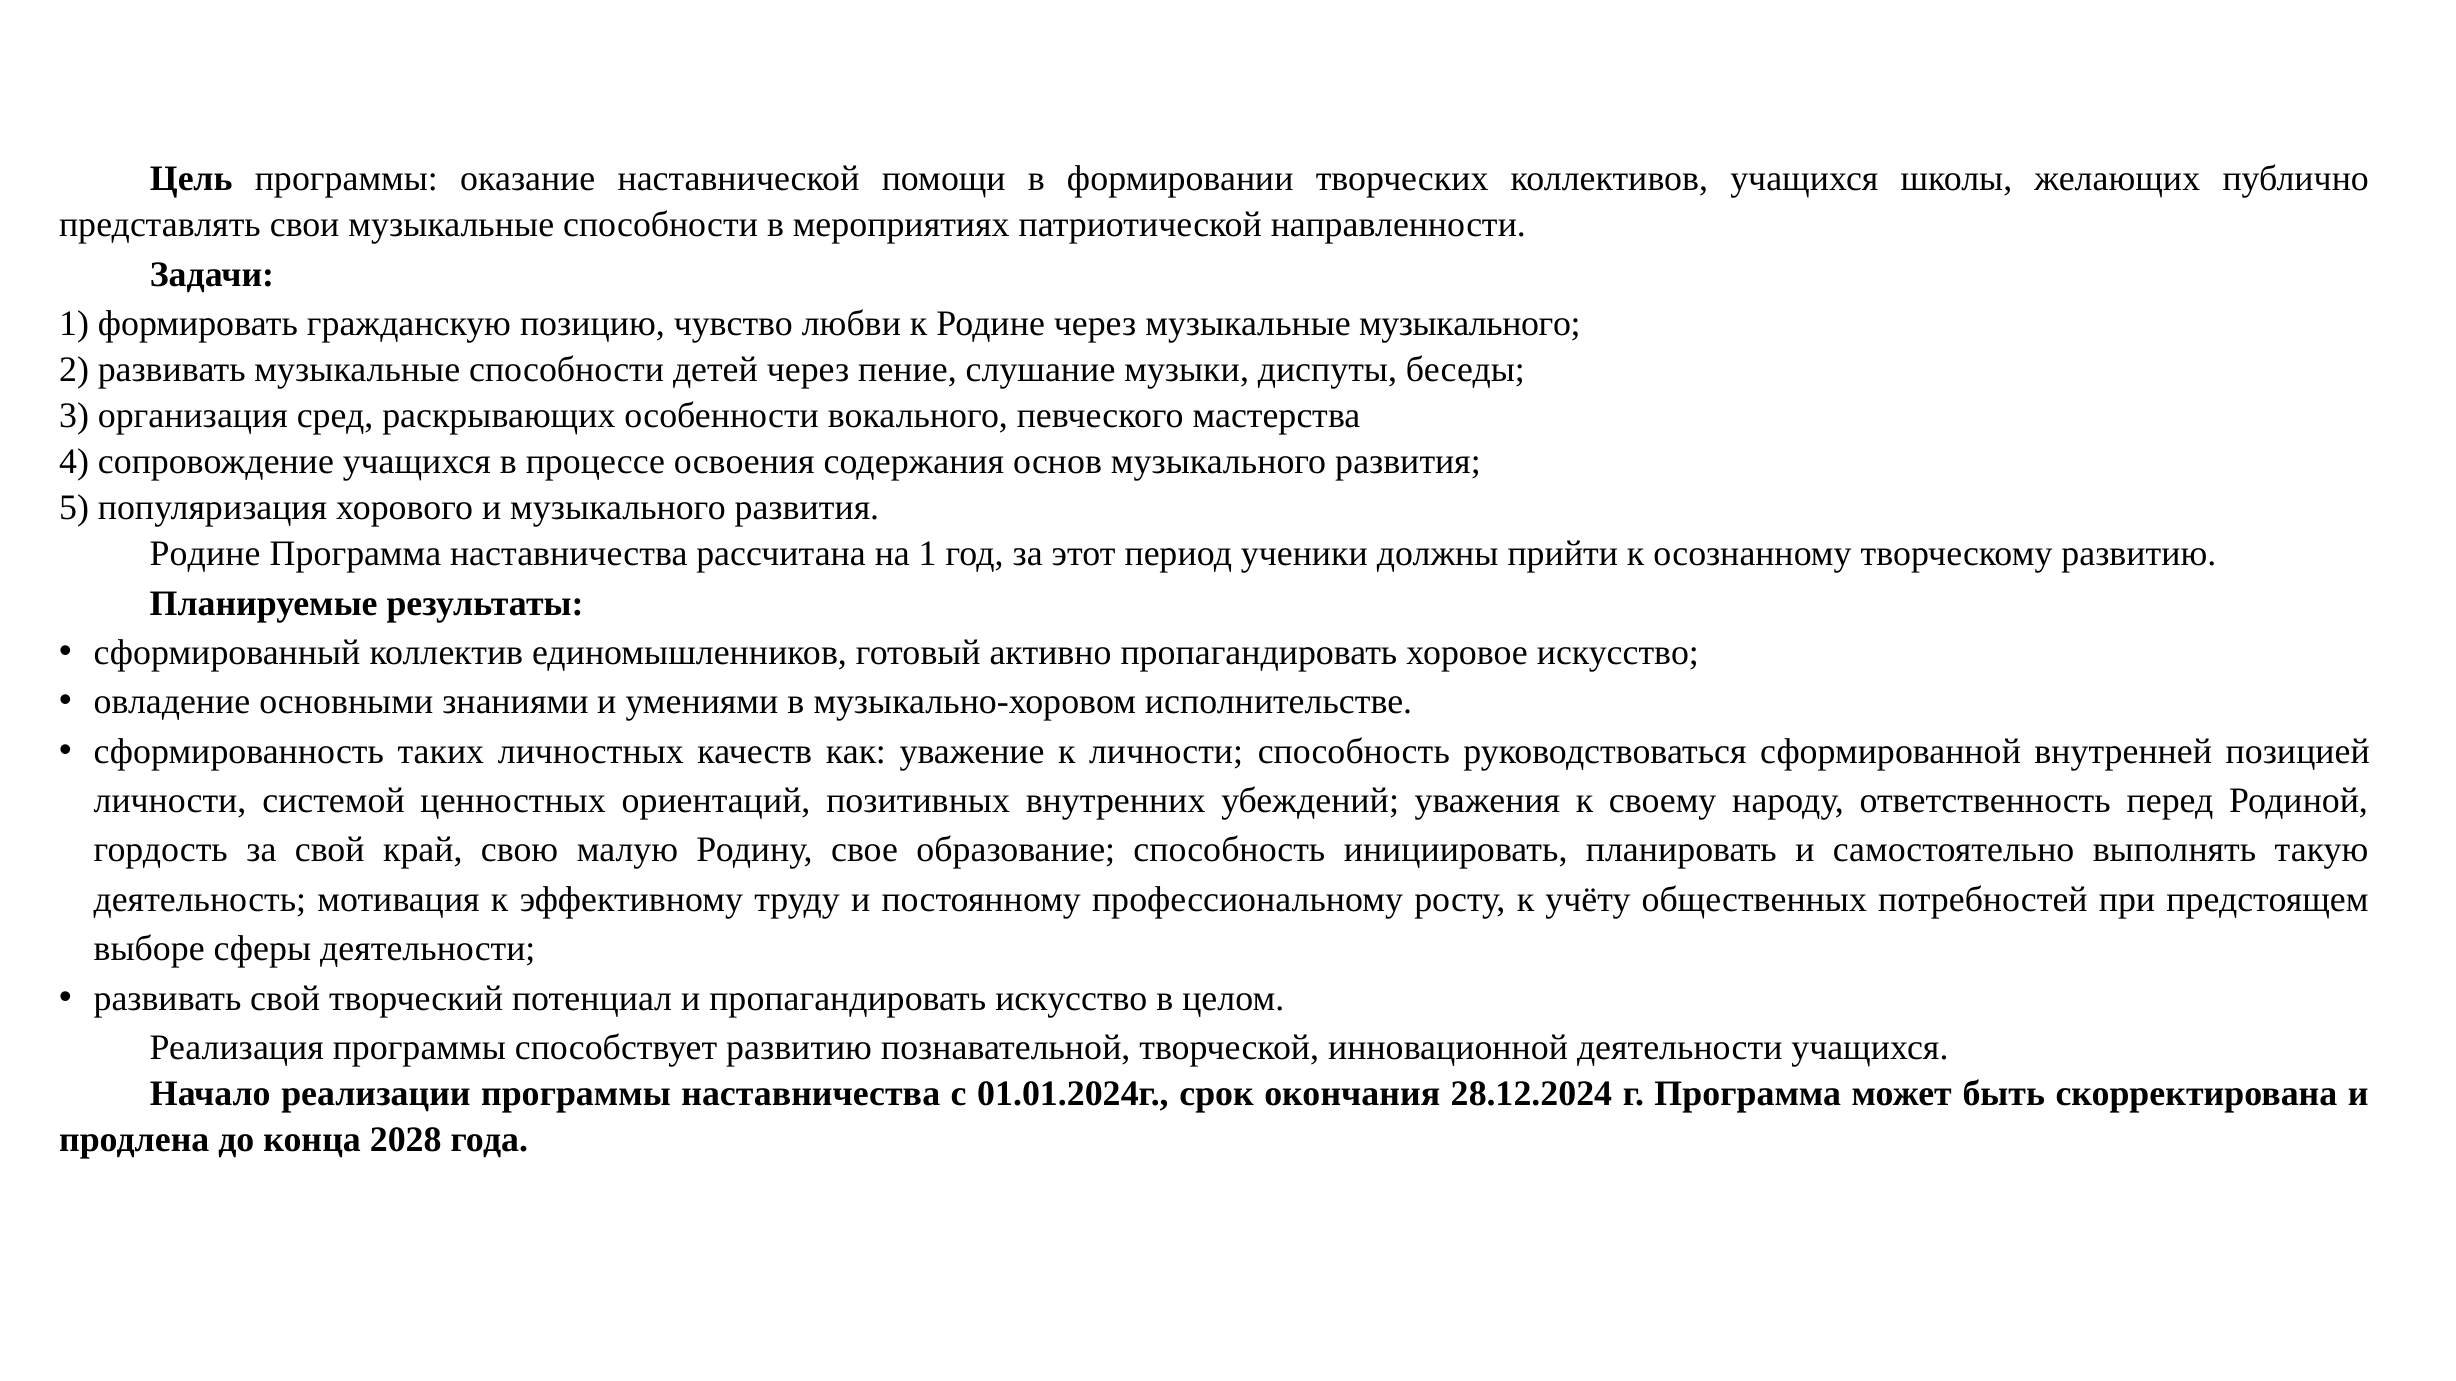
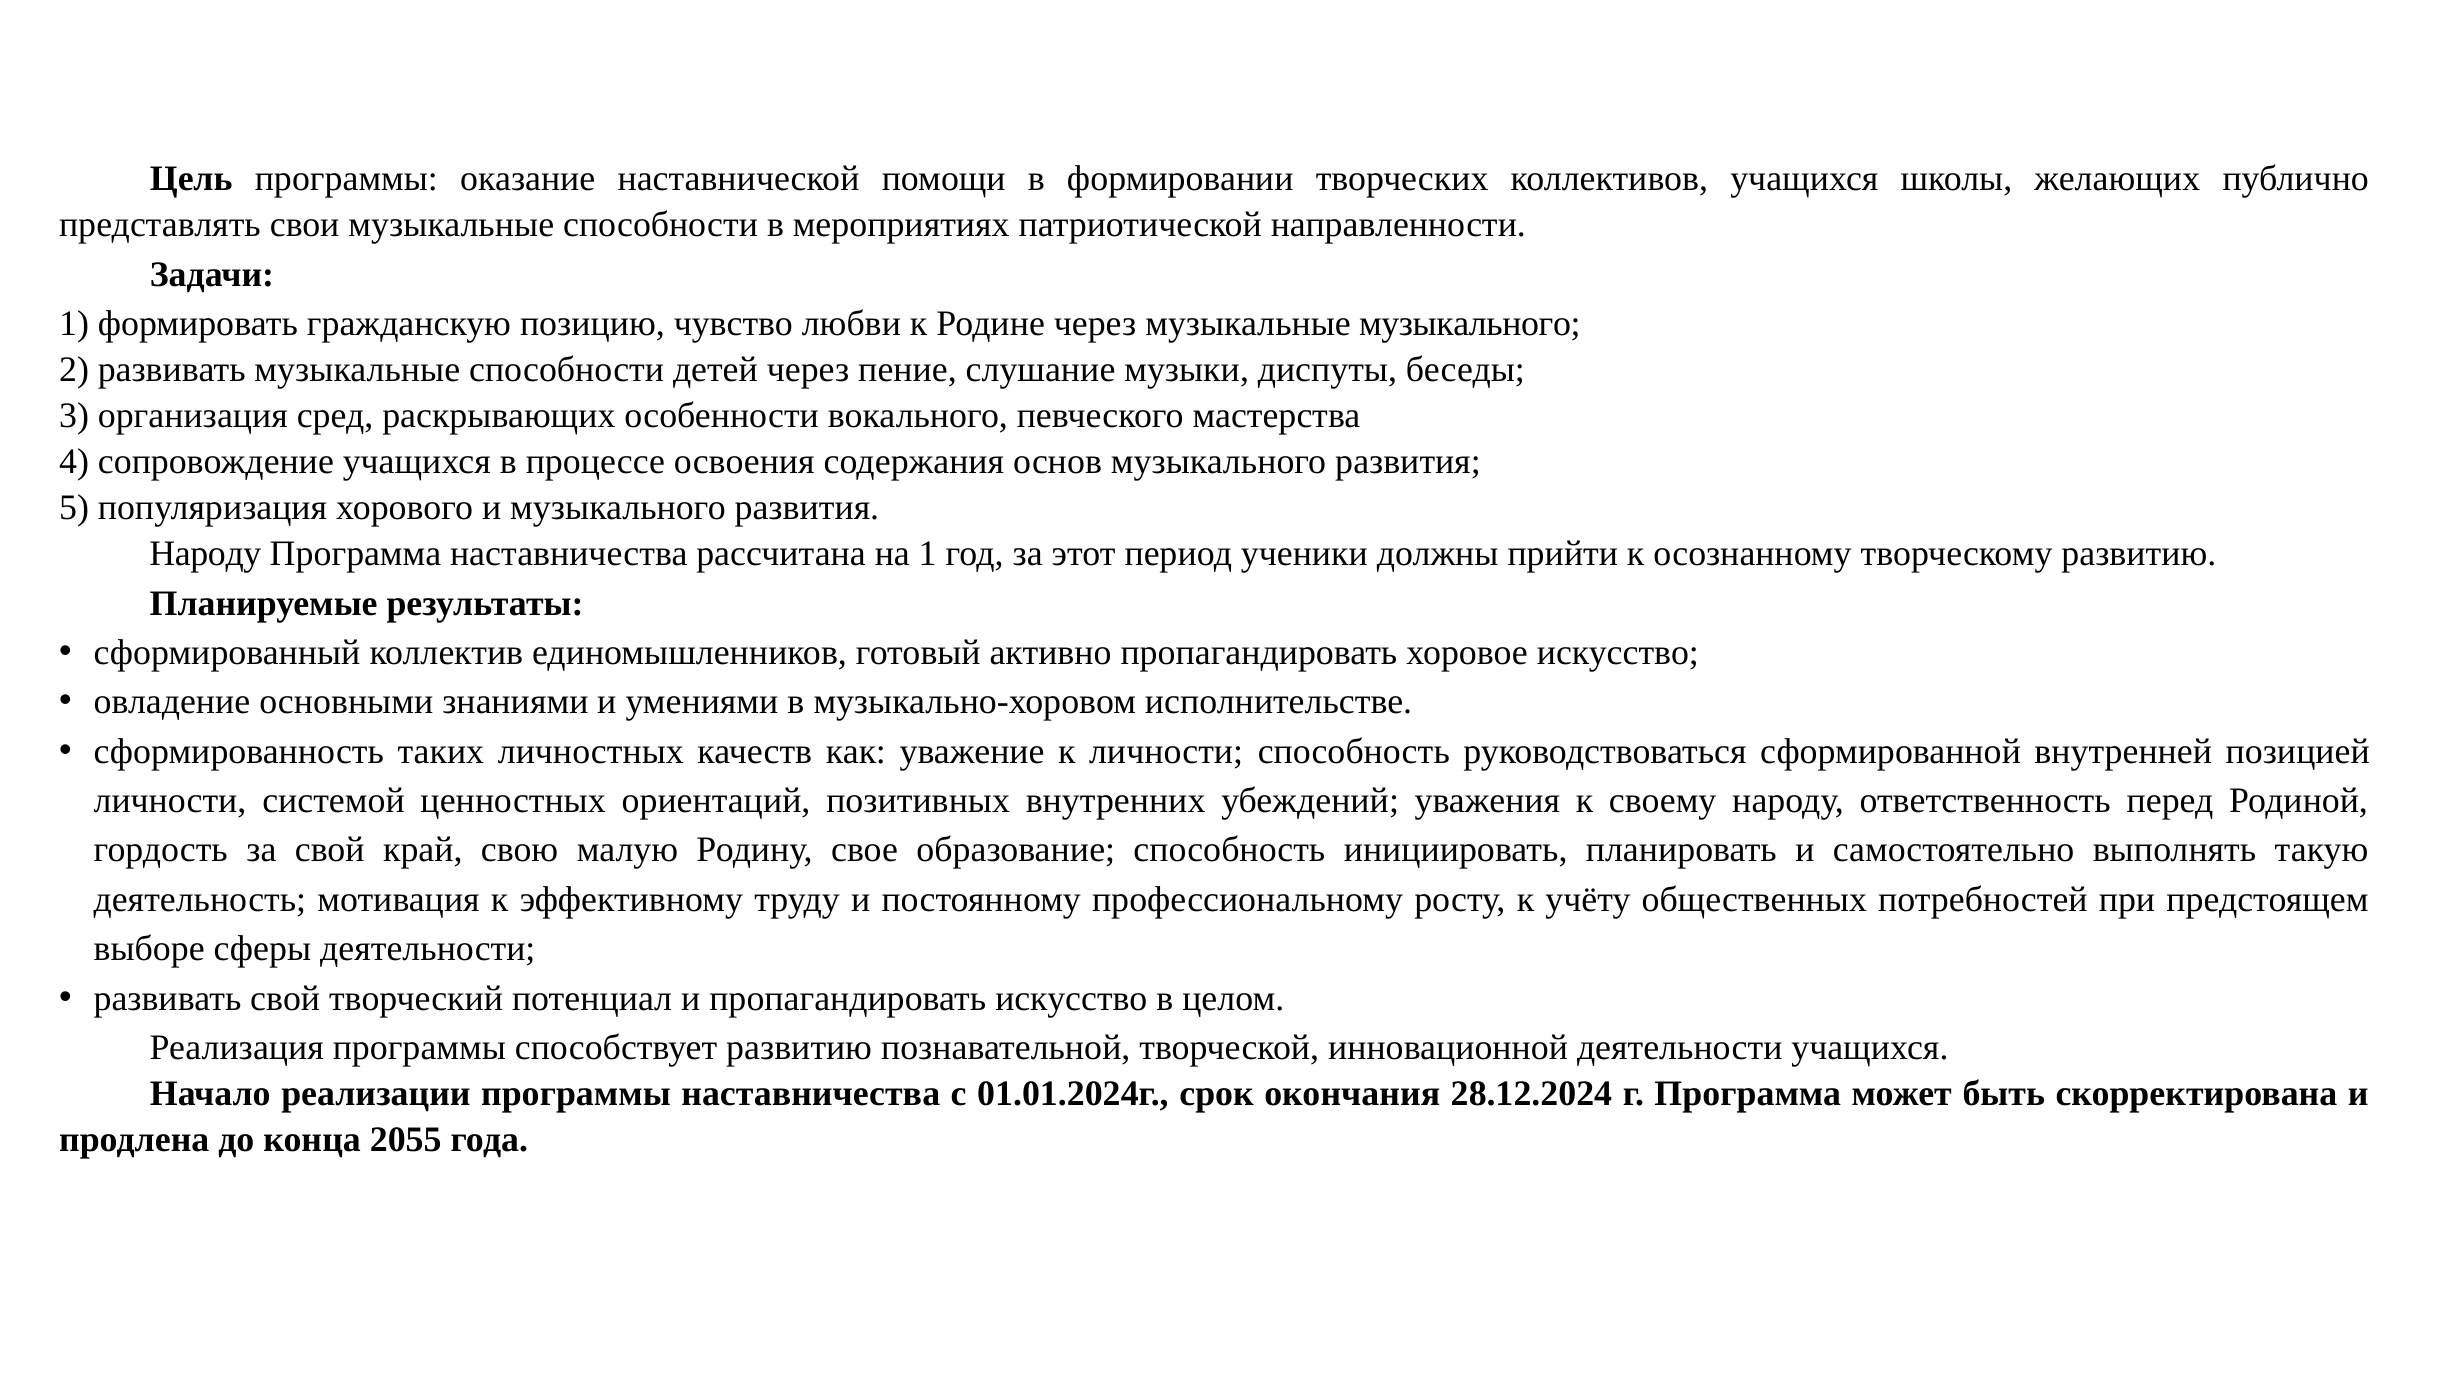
Родине: Родине -> Народу (205, 554)
2028: 2028 -> 2055 (406, 1140)
